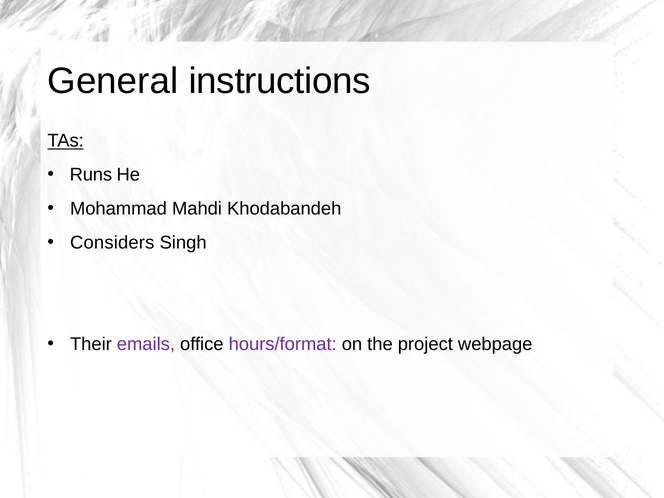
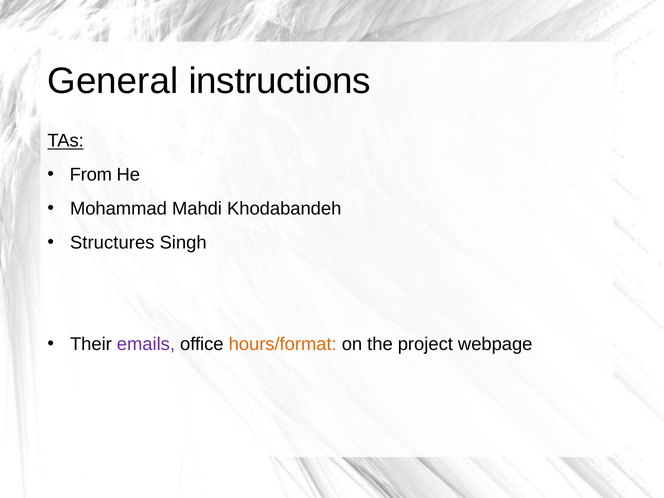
Runs: Runs -> From (91, 175)
Considers: Considers -> Structures (112, 242)
hours/format colour: purple -> orange (283, 344)
